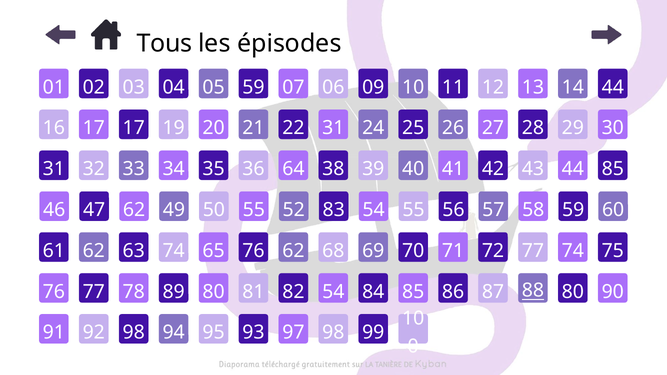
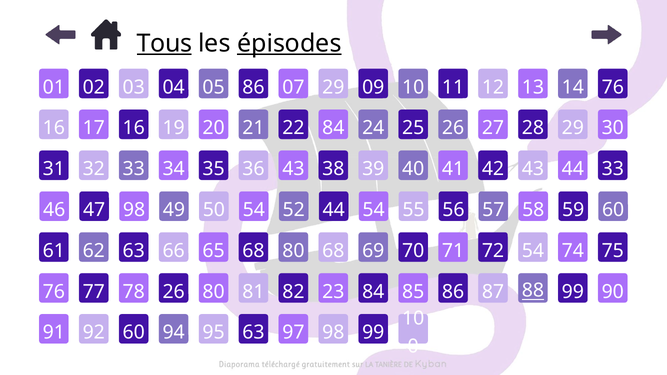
Tous underline: none -> present (164, 43)
épisodes underline: none -> present (289, 43)
01 59: 59 -> 86 (253, 87)
07 06: 06 -> 29 (333, 87)
14 44: 44 -> 76 (613, 87)
17 17: 17 -> 16 (134, 128)
22 31: 31 -> 84 (333, 128)
31 64: 64 -> 43 (293, 169)
44 85: 85 -> 33 (613, 169)
47 62: 62 -> 98 (134, 210)
50 55: 55 -> 54 (254, 210)
52 83: 83 -> 44 (334, 210)
63 74: 74 -> 66 (174, 251)
65 76: 76 -> 68 (253, 251)
61 62: 62 -> 80 (293, 251)
72 77: 77 -> 54 (533, 251)
78 89: 89 -> 26 (174, 292)
82 54: 54 -> 23 (333, 292)
88 80: 80 -> 99 (573, 292)
92 98: 98 -> 60 (134, 333)
95 93: 93 -> 63 (253, 333)
